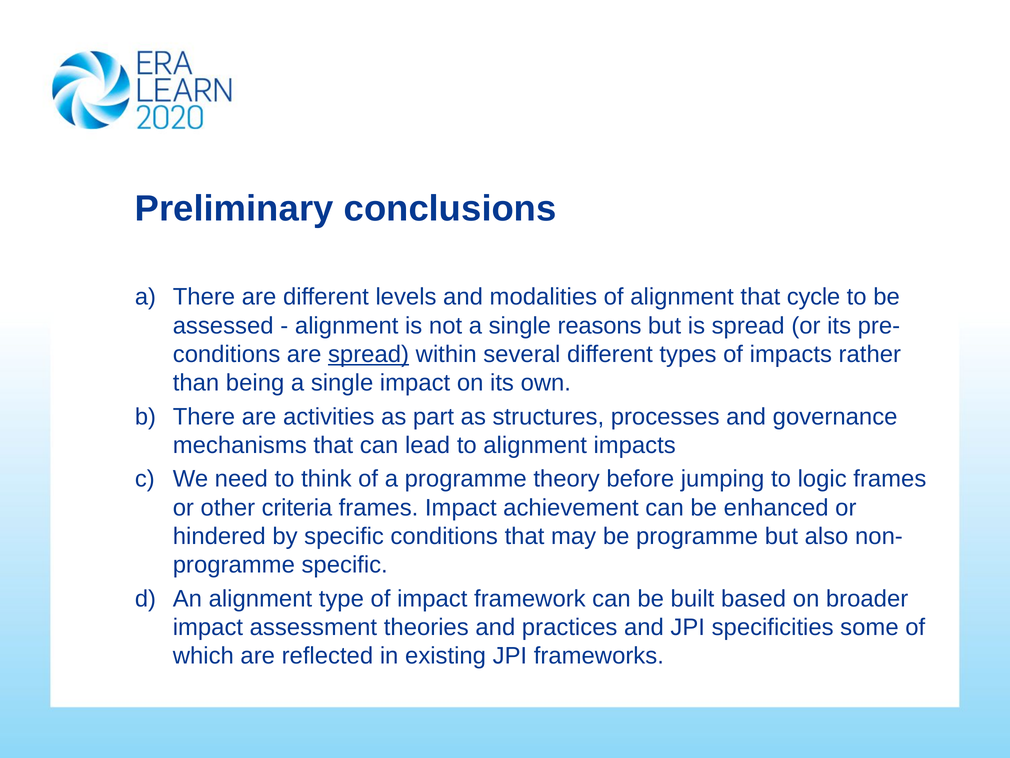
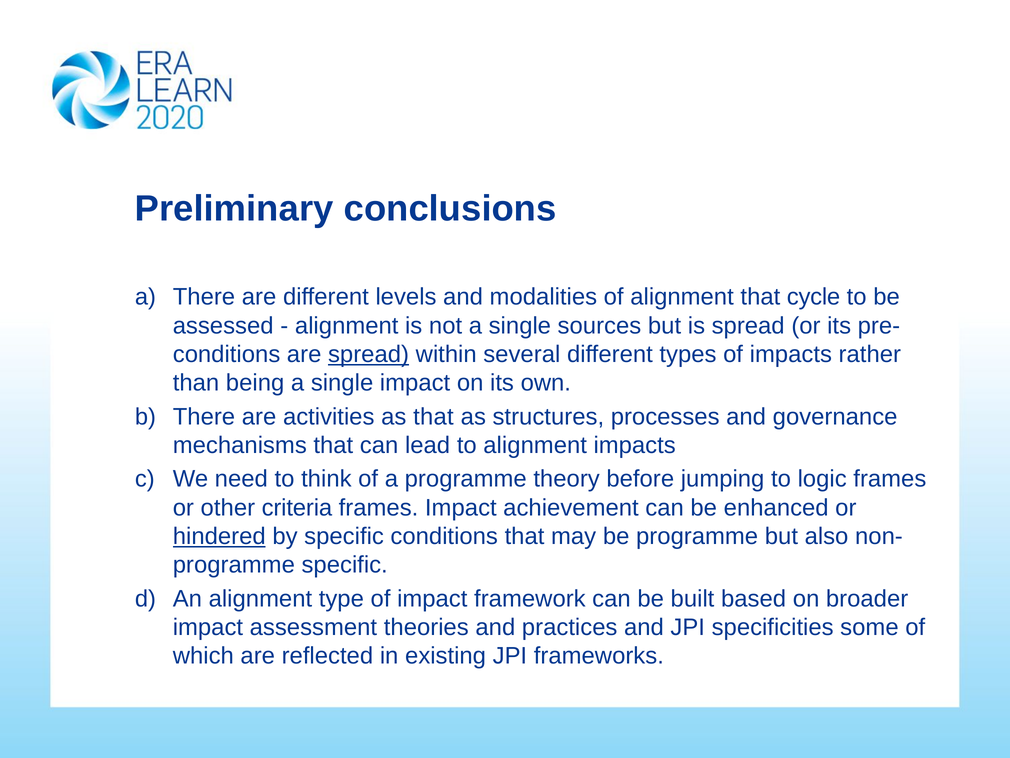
reasons: reasons -> sources (599, 326)
as part: part -> that (433, 416)
hindered underline: none -> present (219, 536)
